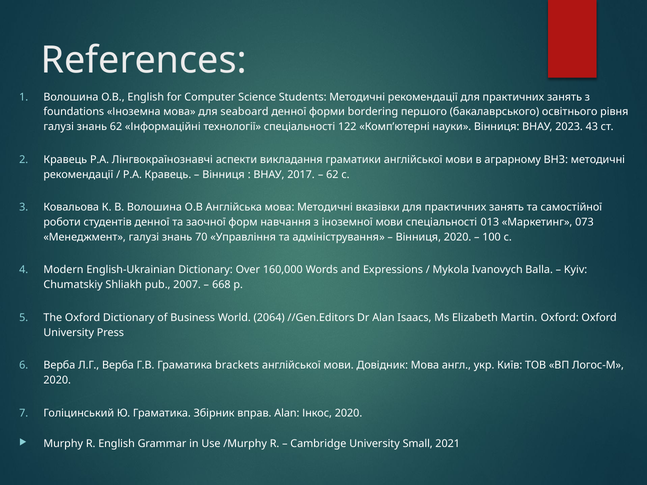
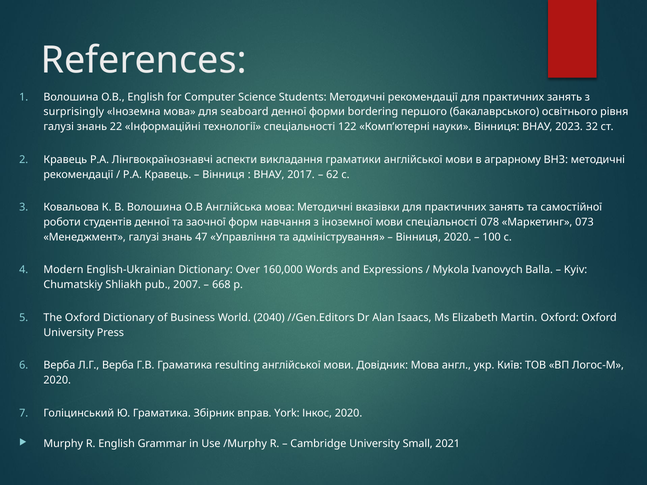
foundations: foundations -> surprisingly (74, 112)
знань 62: 62 -> 22 (116, 127)
43: 43 -> 32 (592, 127)
013: 013 -> 078 (490, 222)
70: 70 -> 47 (201, 237)
2064: 2064 -> 2040 (269, 318)
brackets: brackets -> resulting (237, 365)
вправ Alan: Alan -> York (287, 413)
